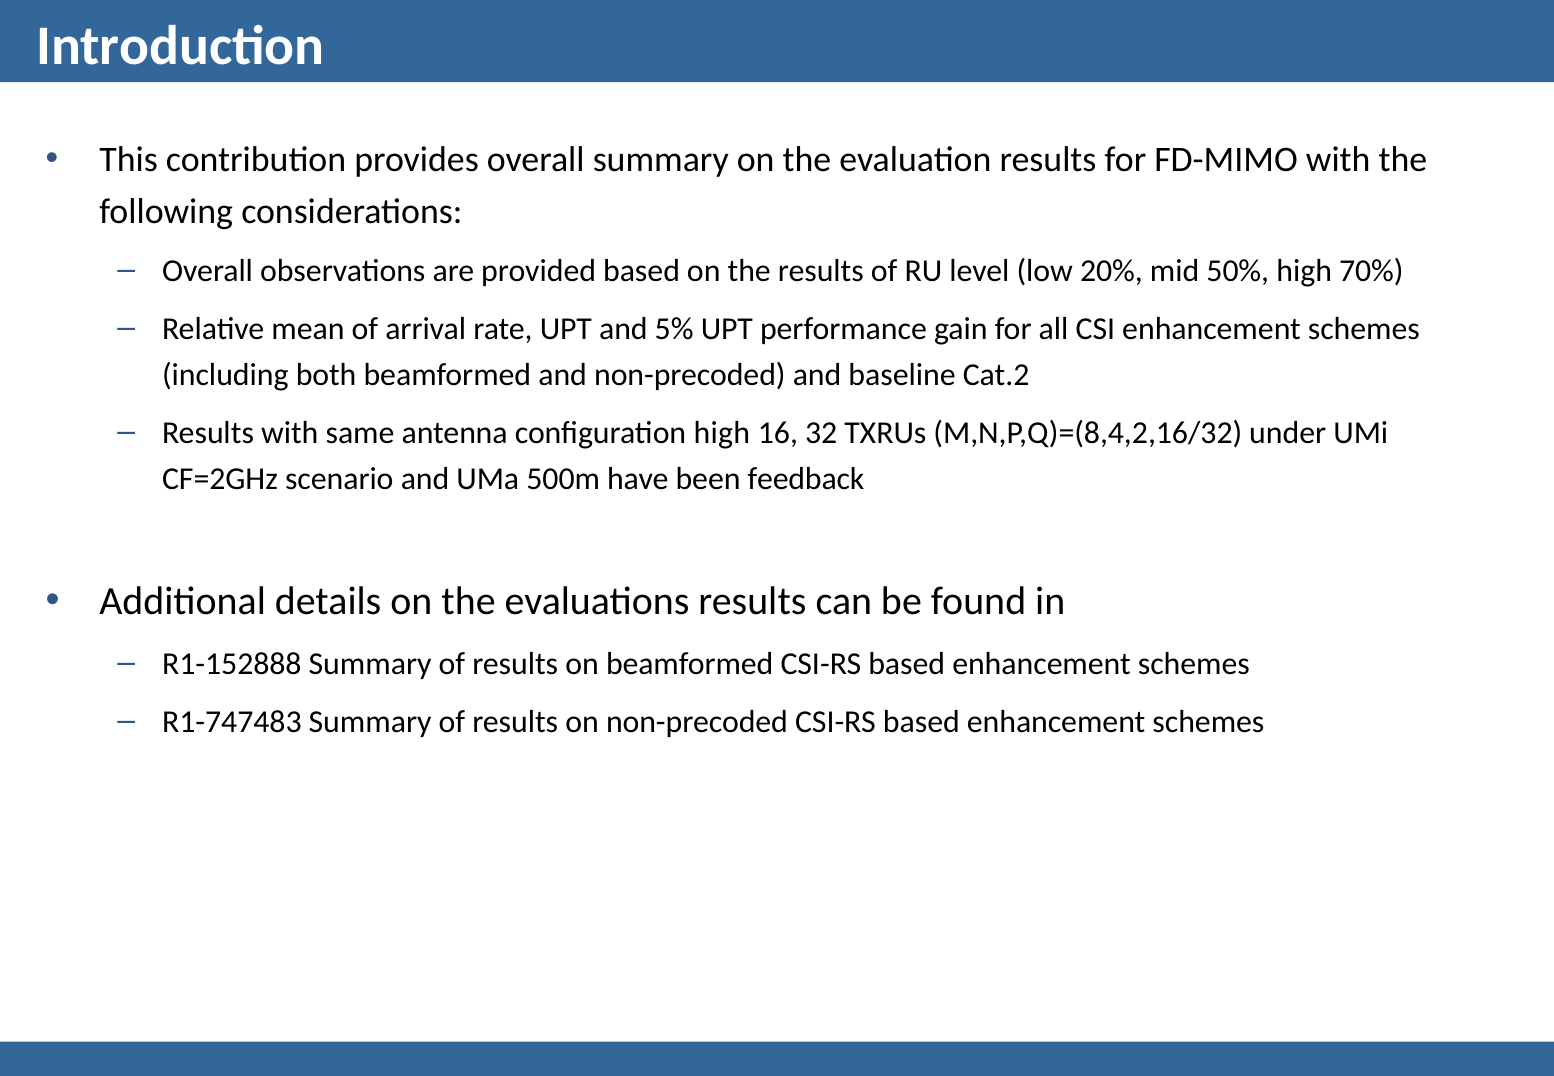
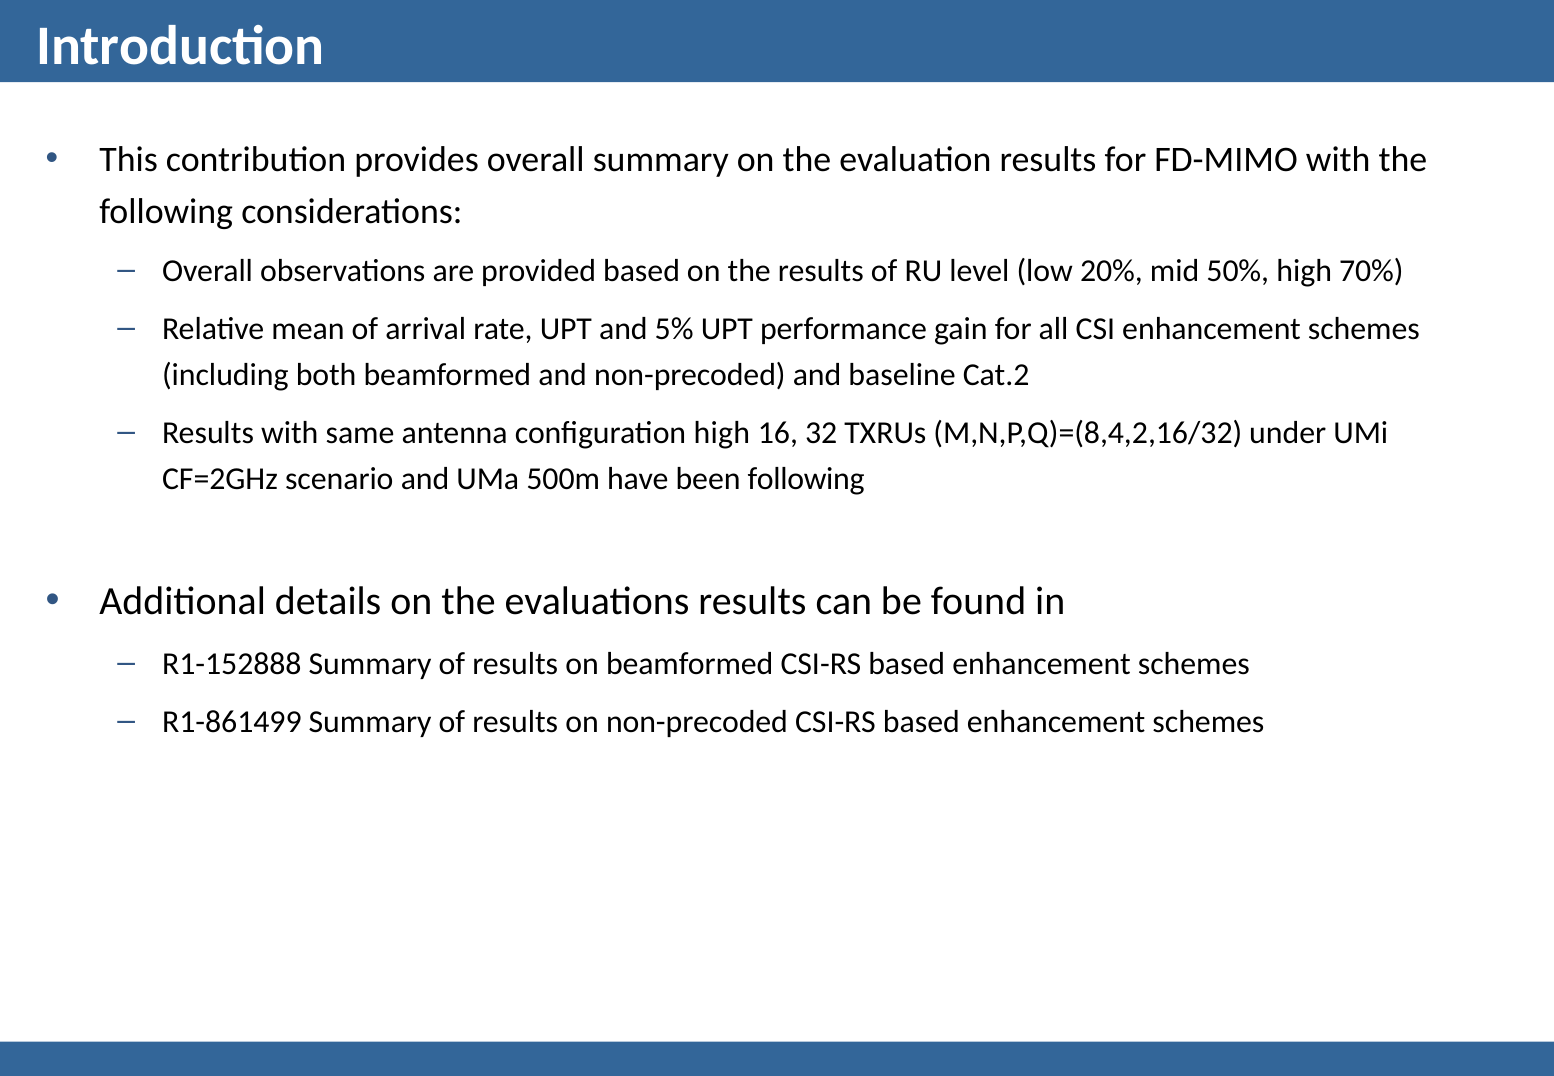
been feedback: feedback -> following (806, 479)
R1-747483: R1-747483 -> R1-861499 (232, 721)
